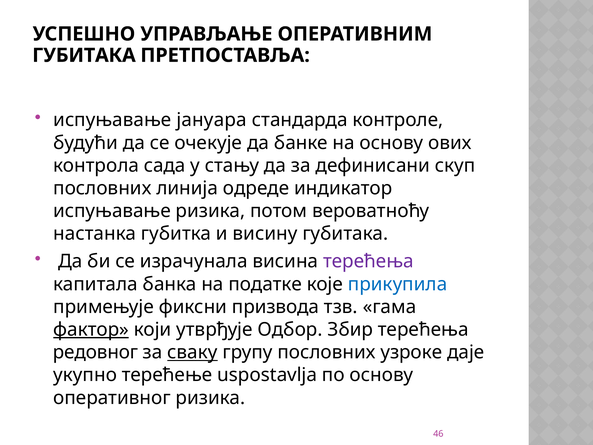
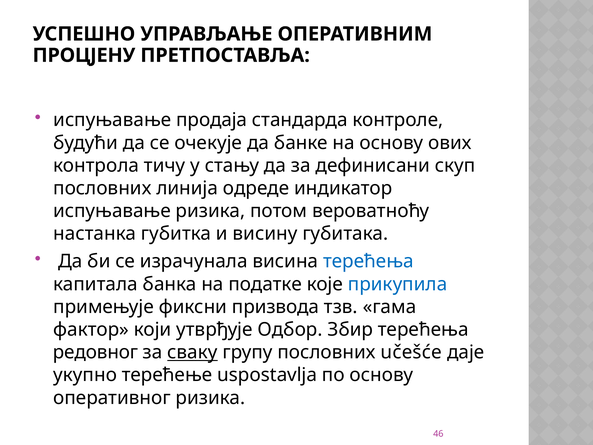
ГУБИТАКА: ГУБИТАКА -> ПРОЦЈЕНУ (84, 55)
јануара: јануара -> продаја (212, 120)
сада: сада -> тичу (165, 165)
терећења colour: purple -> blue (368, 261)
фактор underline: present -> none (91, 329)
узроке: узроке -> učešće (411, 352)
